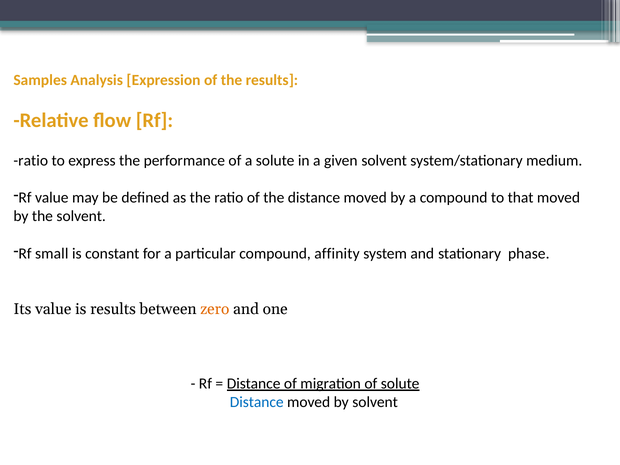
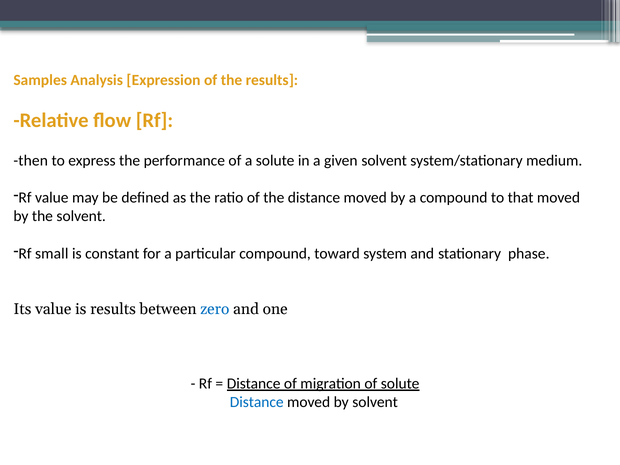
ratio: ratio -> then (31, 161)
affinity: affinity -> toward (337, 254)
zero colour: orange -> blue (215, 309)
